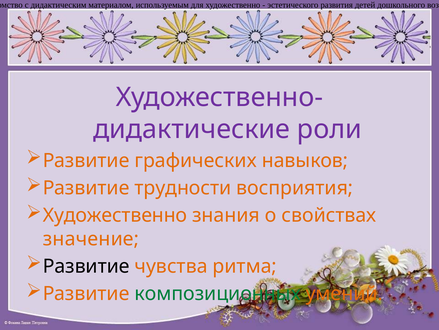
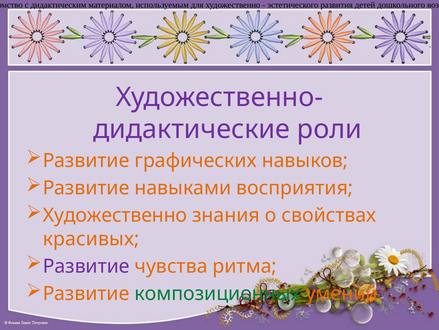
трудности: трудности -> навыками (183, 188)
значение: значение -> красивых (91, 238)
Развитие colour: black -> purple (86, 266)
